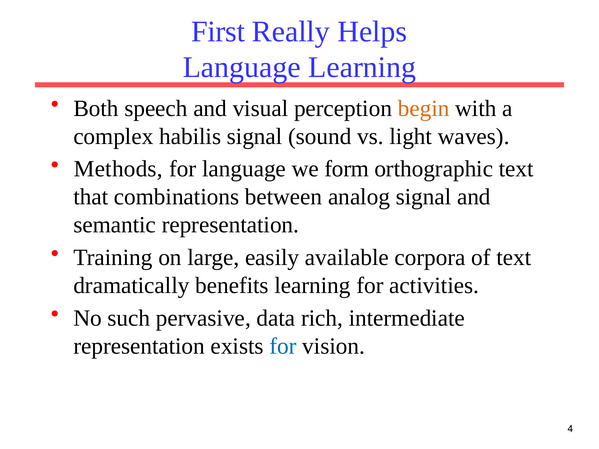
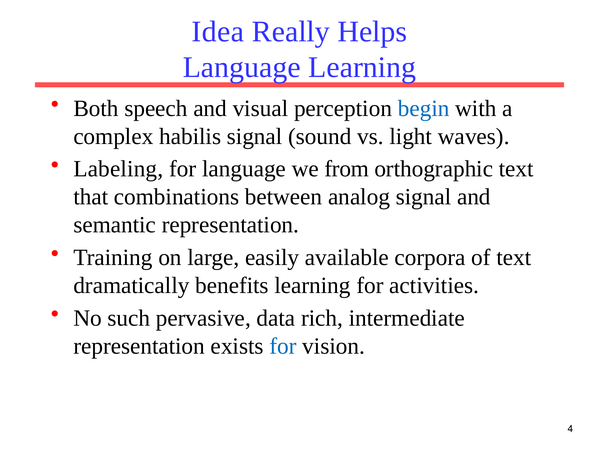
First: First -> Idea (218, 32)
begin colour: orange -> blue (424, 108)
Methods: Methods -> Labeling (118, 169)
form: form -> from (347, 169)
